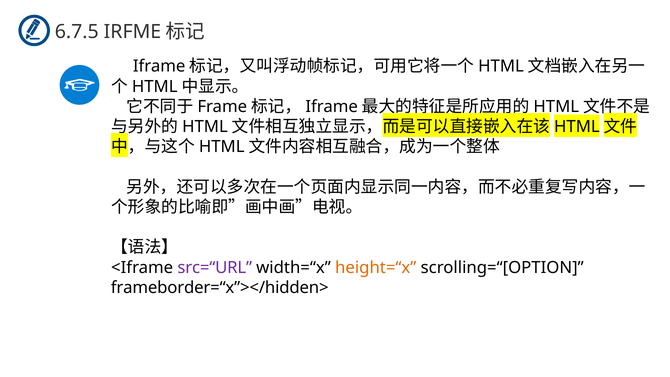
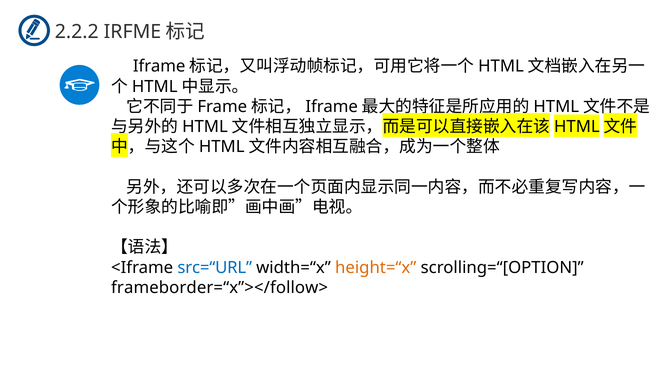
6.7.5: 6.7.5 -> 2.2.2 (77, 32)
src=“URL colour: purple -> blue (215, 267)
frameborder=“x”></hidden>: frameborder=“x”></hidden> -> frameborder=“x”></follow> (220, 288)
